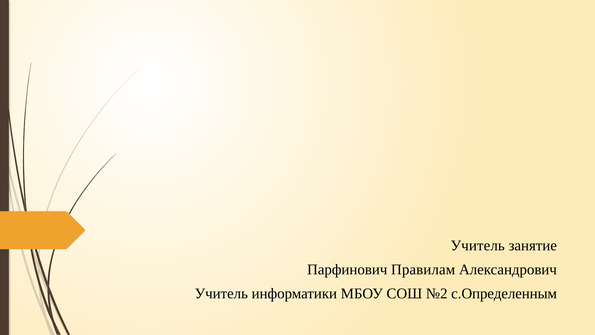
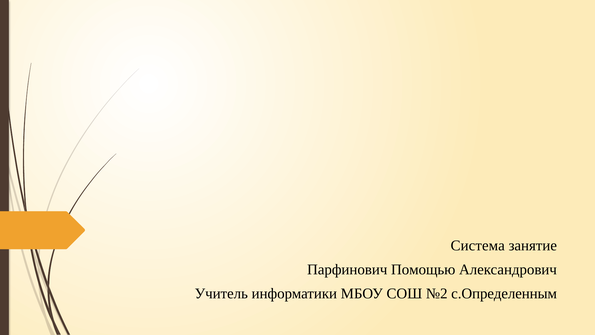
Учитель: Учитель -> Система (478, 245)
Правилам: Правилам -> Помощью (423, 269)
